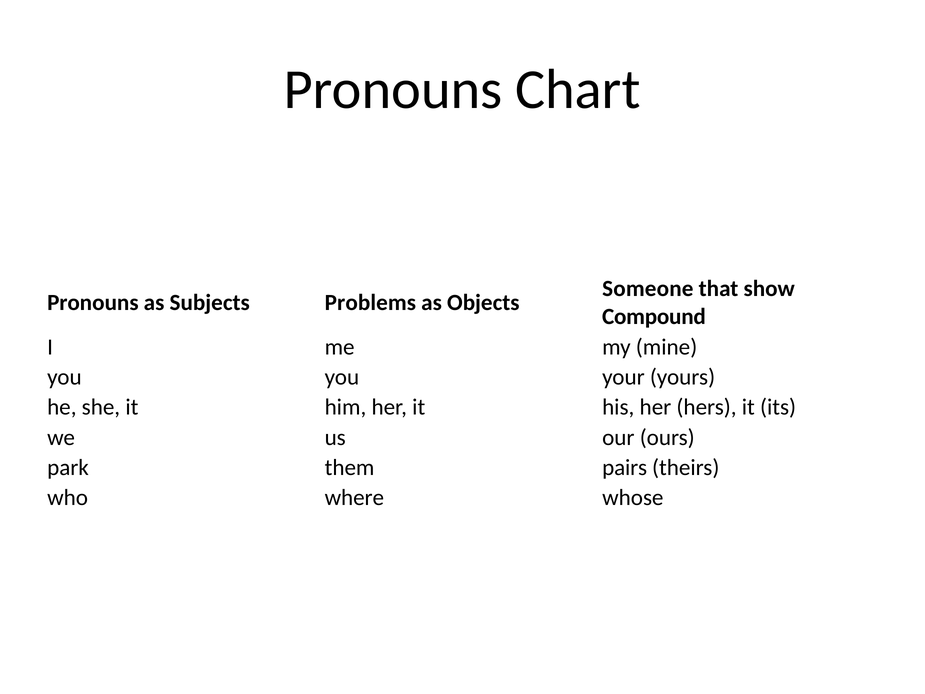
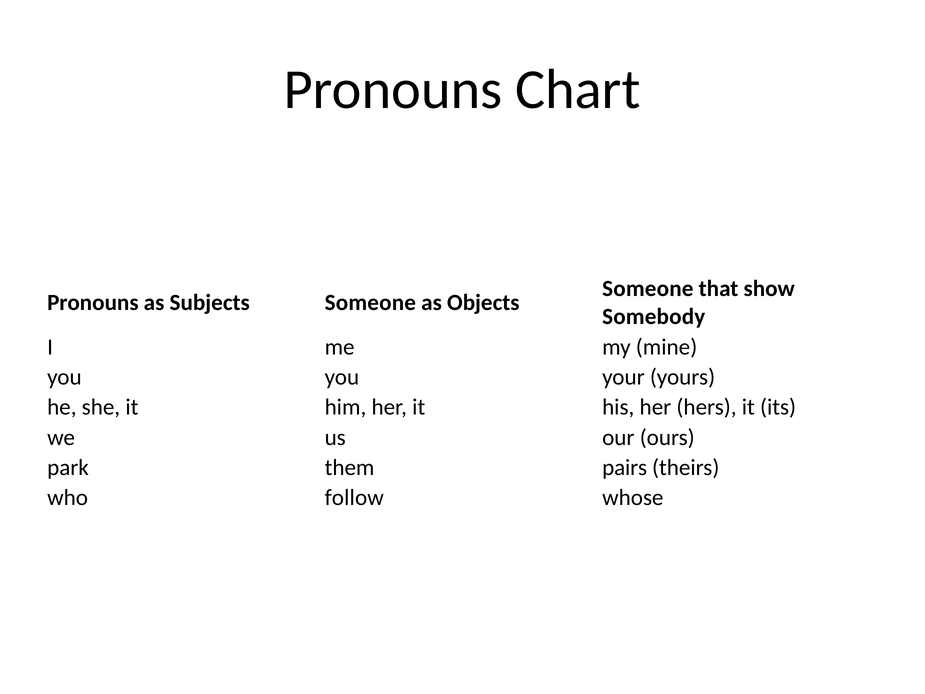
Subjects Problems: Problems -> Someone (370, 303)
Compound: Compound -> Somebody (654, 317)
where: where -> follow (354, 498)
